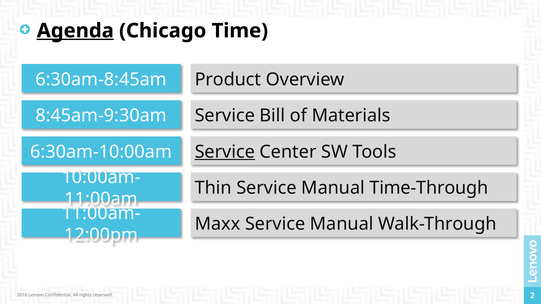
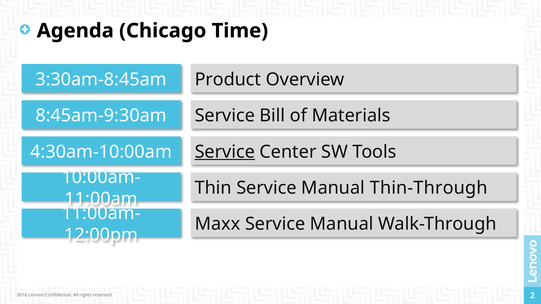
Agenda underline: present -> none (75, 31)
6:30am-8:45am: 6:30am-8:45am -> 3:30am-8:45am (101, 80)
6:30am-10:00am: 6:30am-10:00am -> 4:30am-10:00am (101, 152)
Time-Through: Time-Through -> Thin-Through (429, 188)
